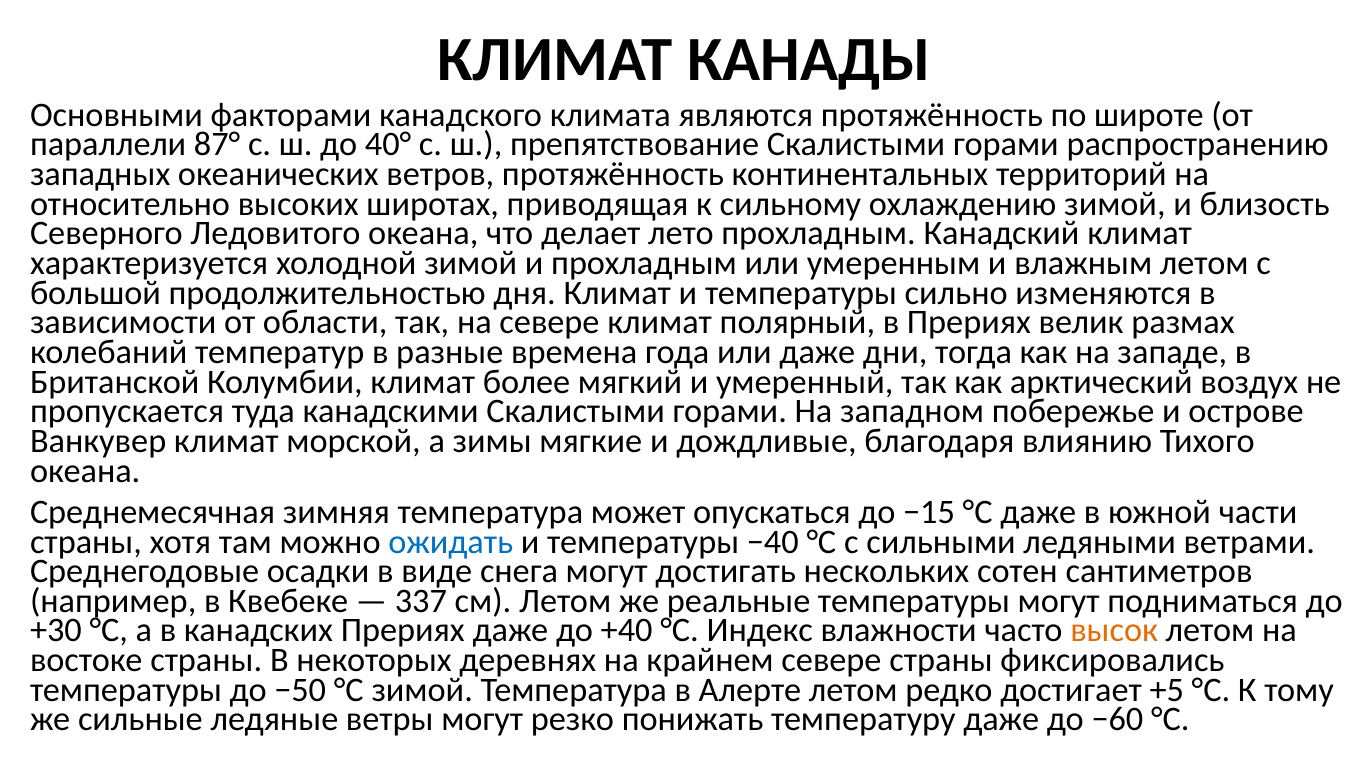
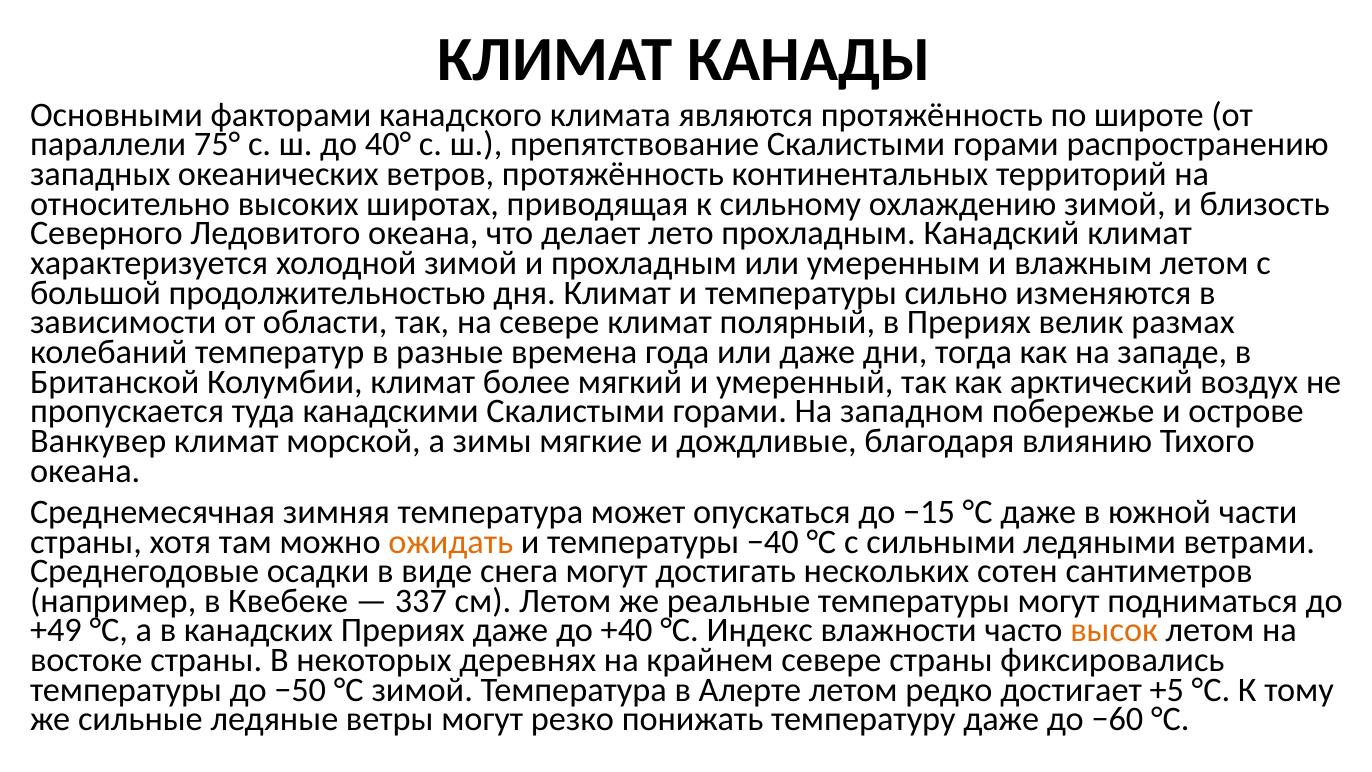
87°: 87° -> 75° (217, 145)
ожидать colour: blue -> orange (451, 541)
+30: +30 -> +49 (56, 630)
